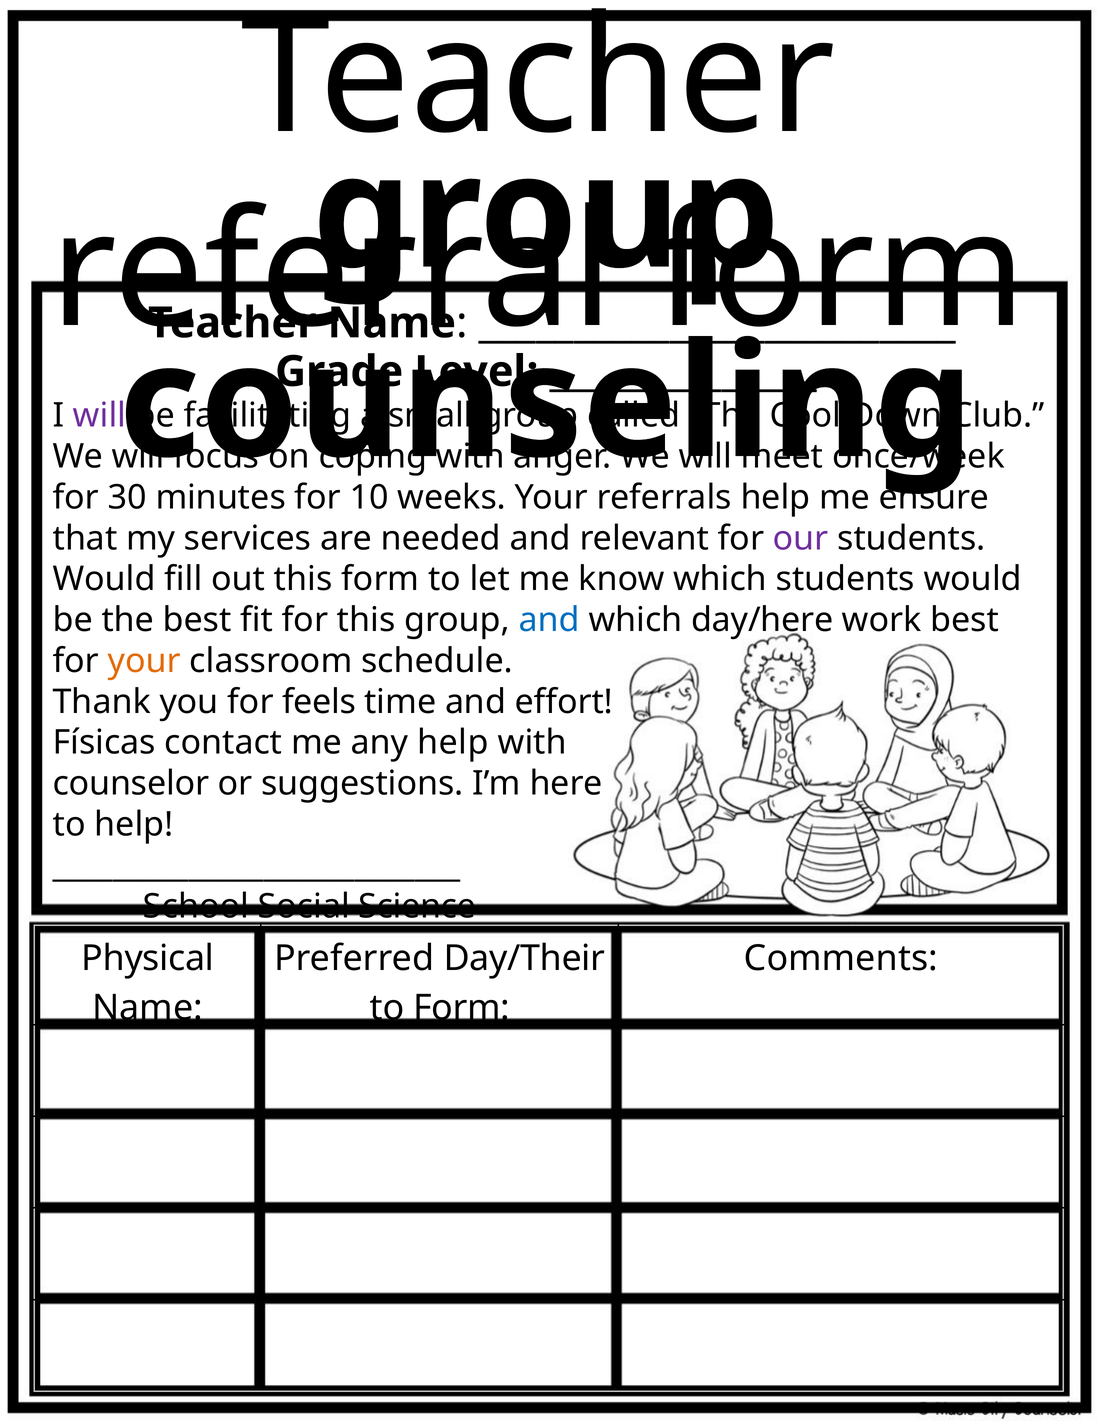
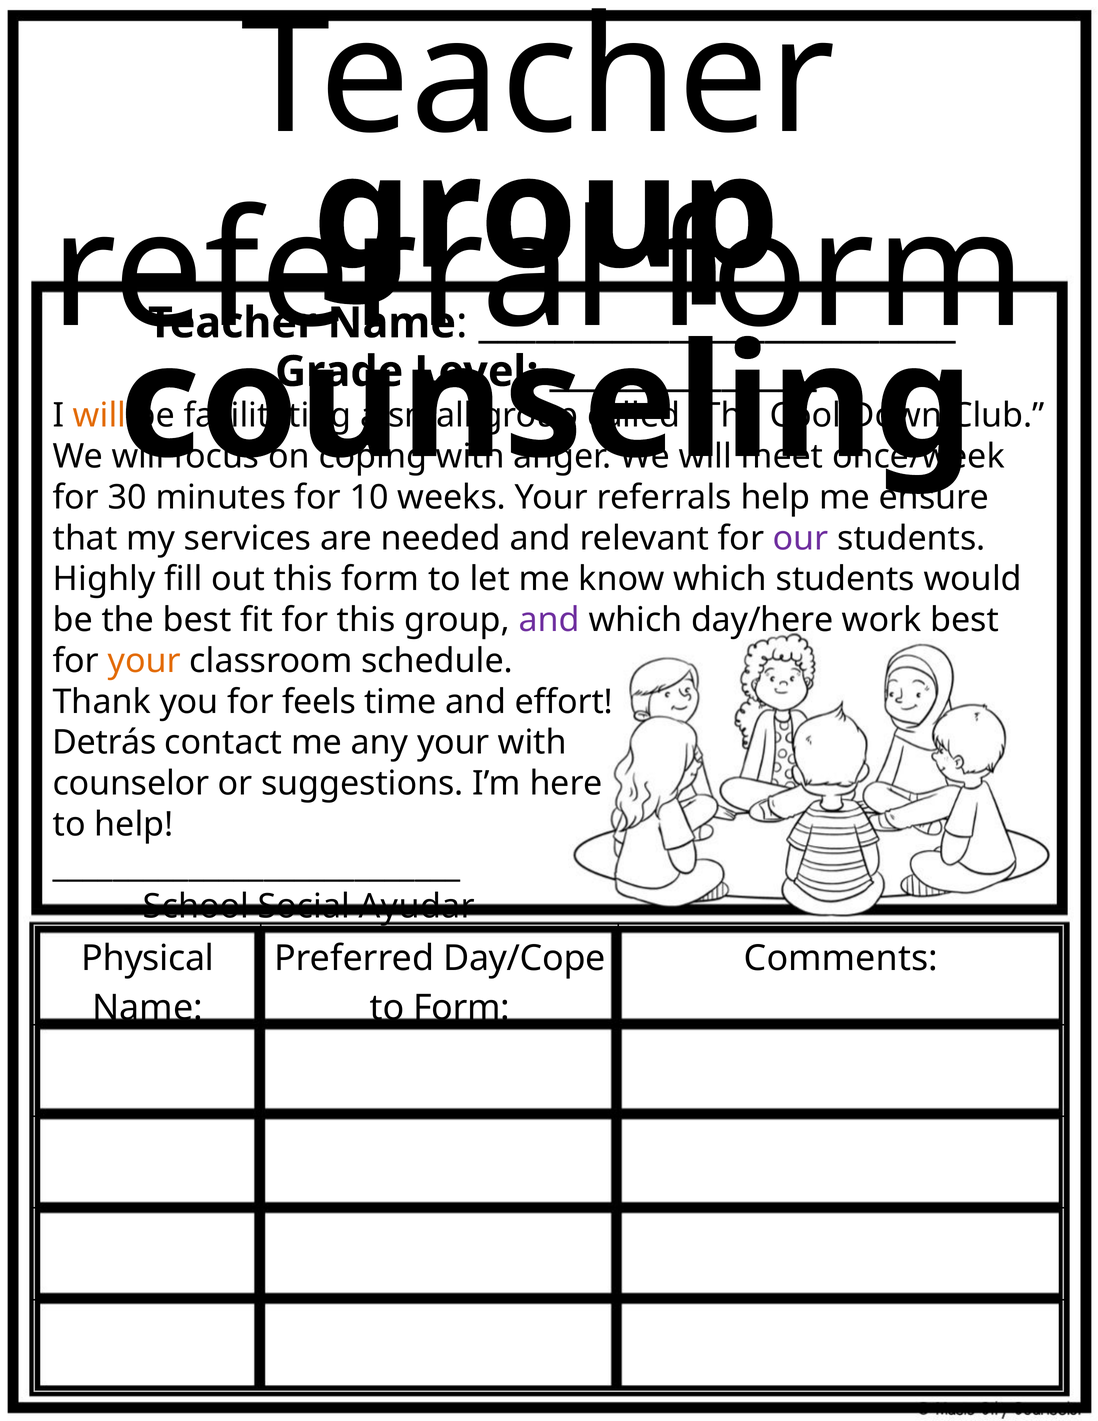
will colour: purple -> orange (100, 416)
Would: Would -> Highly (104, 579)
and colour: blue -> purple (549, 620)
Físicas: Físicas -> Detrás (104, 743)
any help: help -> your (453, 743)
Science: Science -> Ayudar (417, 906)
Day/Their: Day/Their -> Day/Cope (524, 959)
